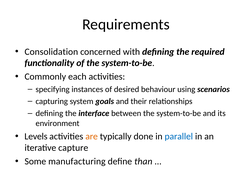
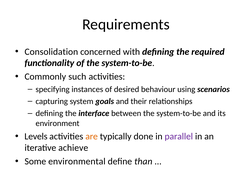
each: each -> such (77, 77)
parallel colour: blue -> purple (179, 136)
capture: capture -> achieve (73, 148)
manufacturing: manufacturing -> environmental (77, 161)
